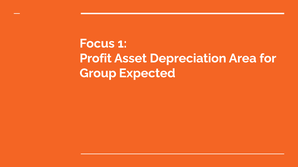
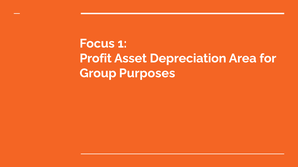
Expected: Expected -> Purposes (147, 73)
